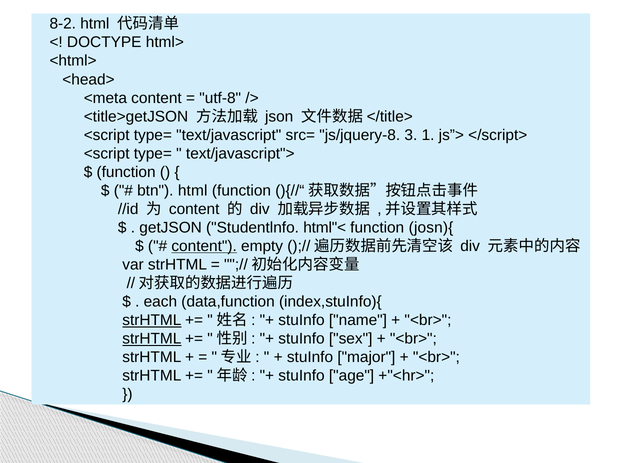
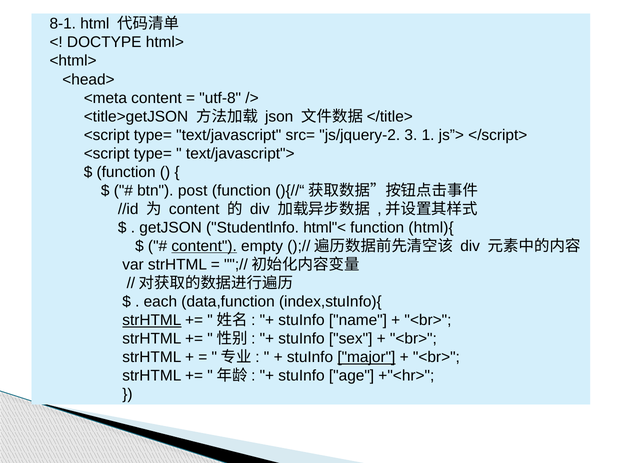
8-2: 8-2 -> 8-1 (63, 24)
js/jquery-8: js/jquery-8 -> js/jquery-2 (360, 135)
btn html: html -> post (193, 190)
josn){: josn){ -> html){ (431, 227)
strHTML underline: present -> none (152, 339)
major underline: none -> present (366, 357)
